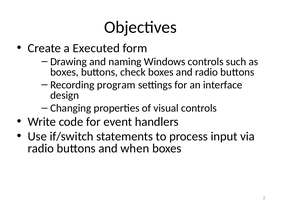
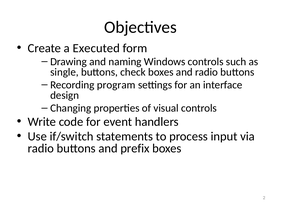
boxes: boxes -> single (64, 72)
when: when -> prefix (135, 148)
